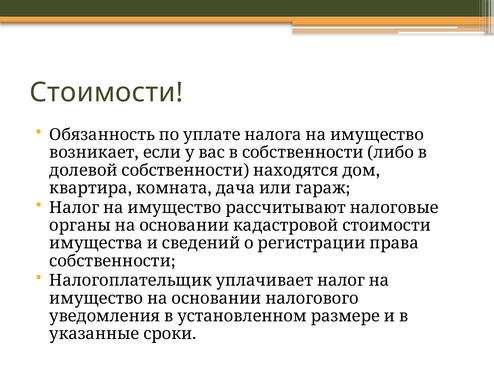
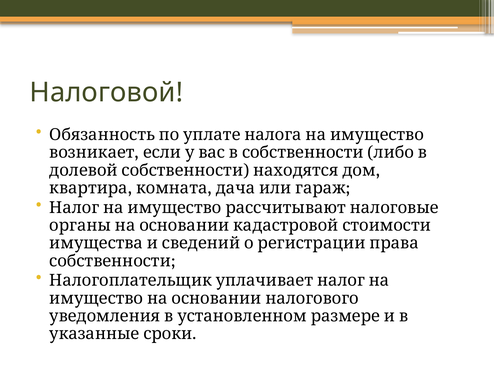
Стоимости: Стоимости -> Налоговой (106, 92)
